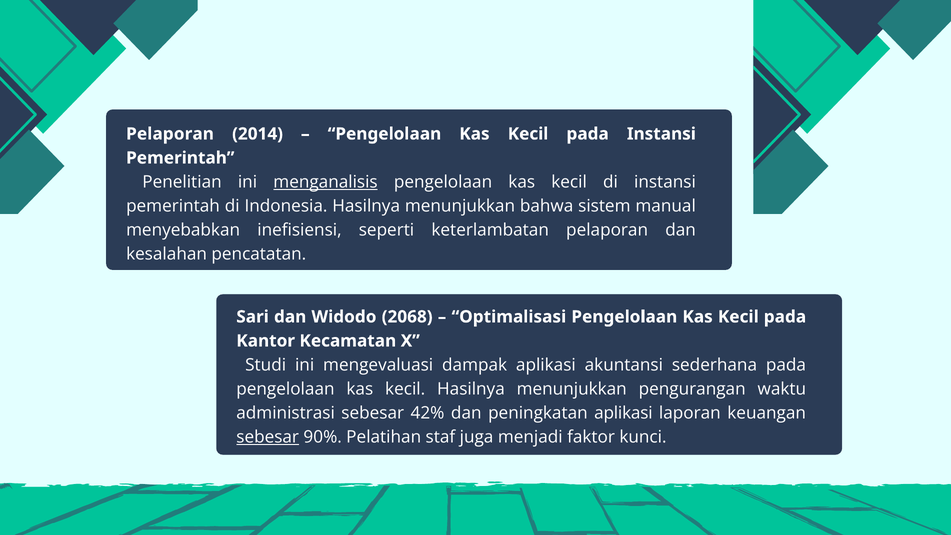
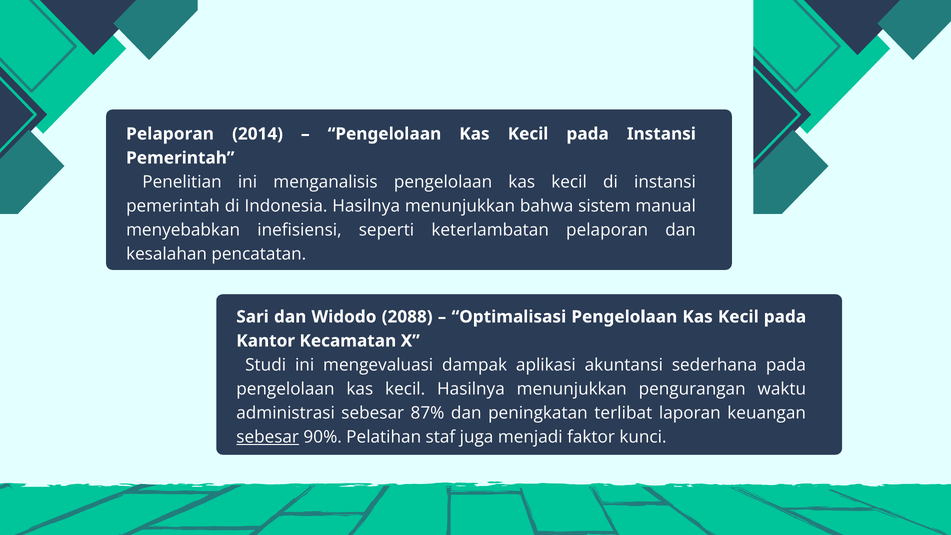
menganalisis underline: present -> none (326, 182)
2068: 2068 -> 2088 (407, 317)
42%: 42% -> 87% (428, 413)
peningkatan aplikasi: aplikasi -> terlibat (623, 413)
